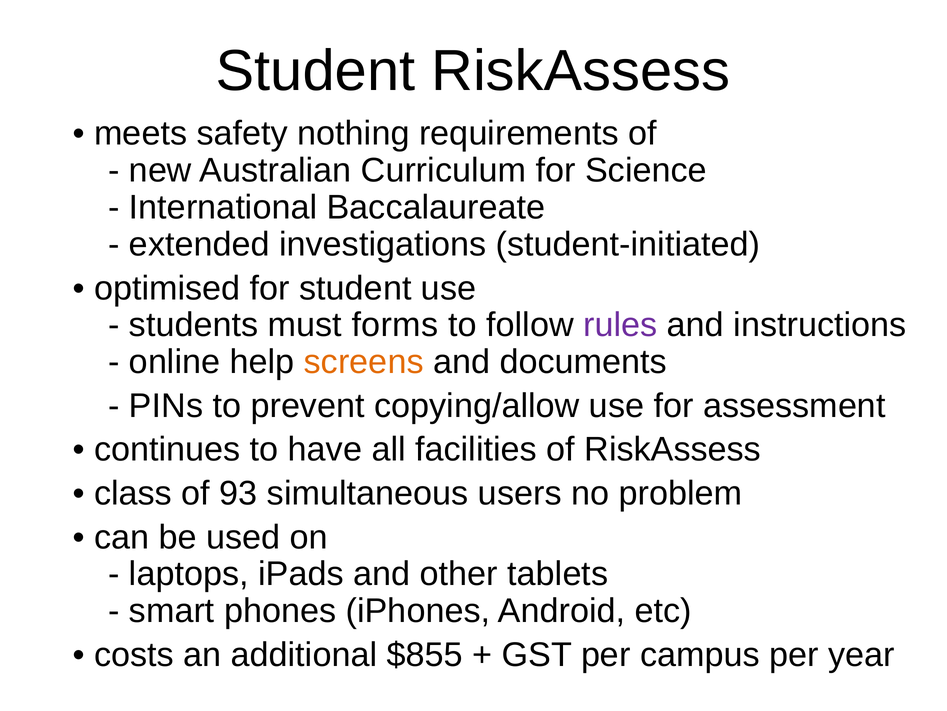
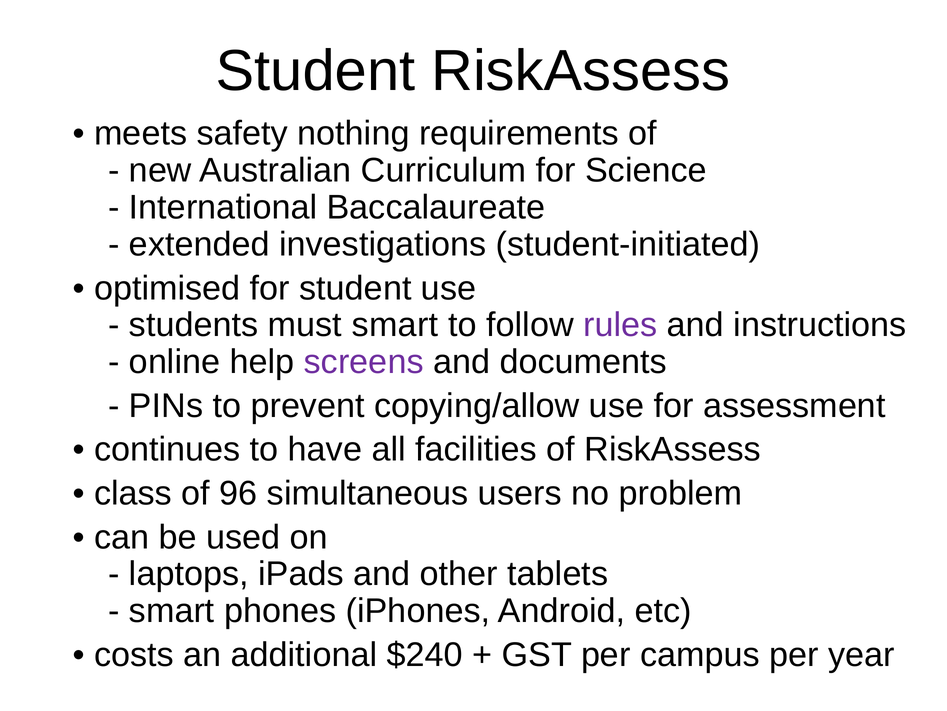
must forms: forms -> smart (395, 325)
screens colour: orange -> purple (364, 362)
93: 93 -> 96 (238, 493)
$855: $855 -> $240 (425, 654)
